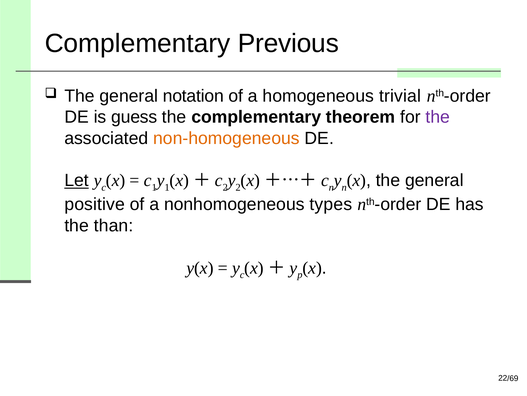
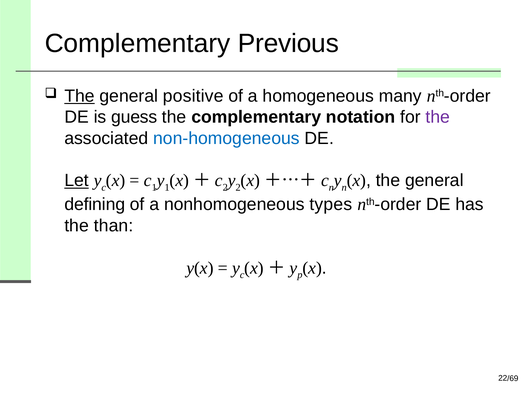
The underline: none -> present (80, 96)
notation: notation -> positive (193, 96)
trivial: trivial -> many (400, 96)
theorem: theorem -> notation (361, 117)
non-homogeneous colour: orange -> blue (226, 138)
positive: positive -> defining (95, 204)
